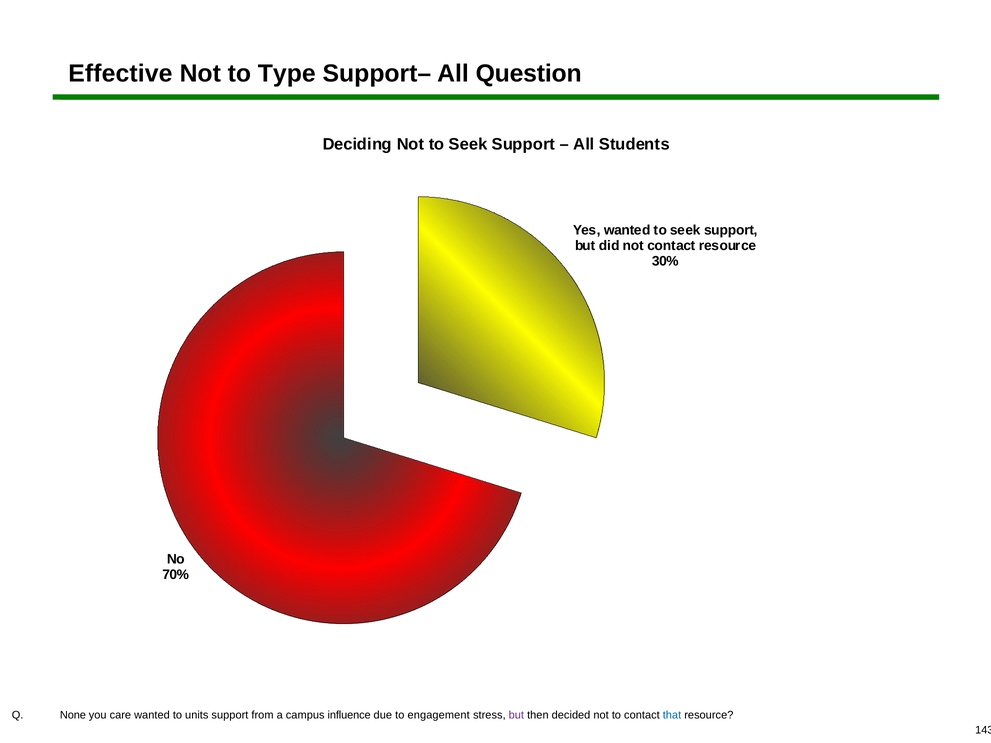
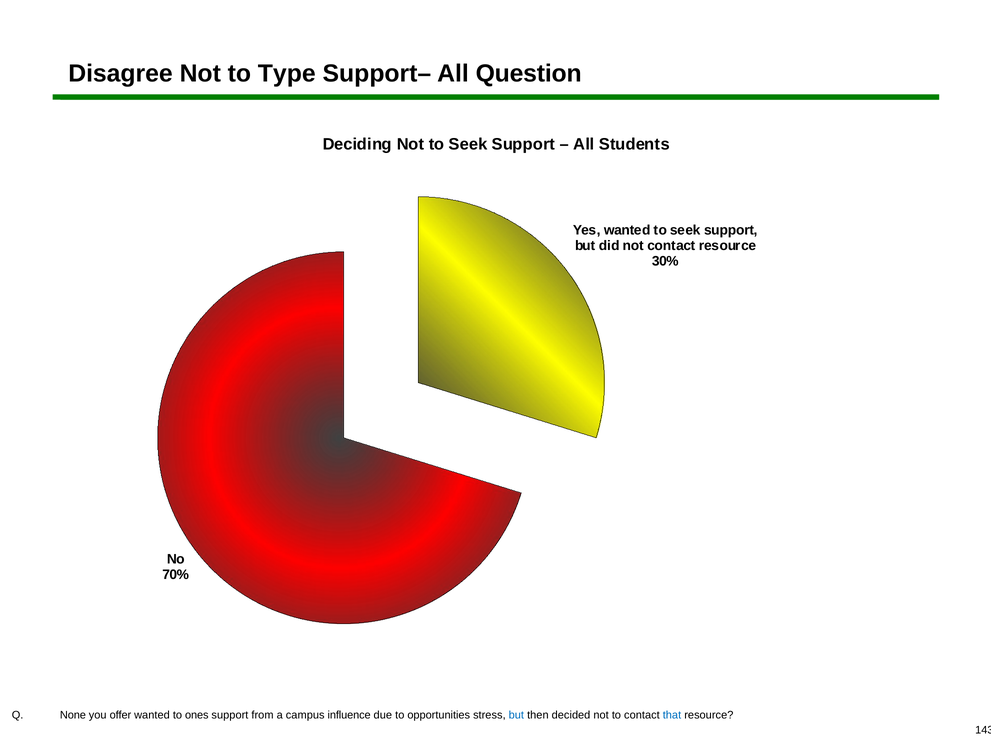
Effective: Effective -> Disagree (120, 74)
care: care -> offer (120, 716)
units: units -> ones (197, 716)
engagement: engagement -> opportunities (439, 716)
but colour: purple -> blue (516, 716)
